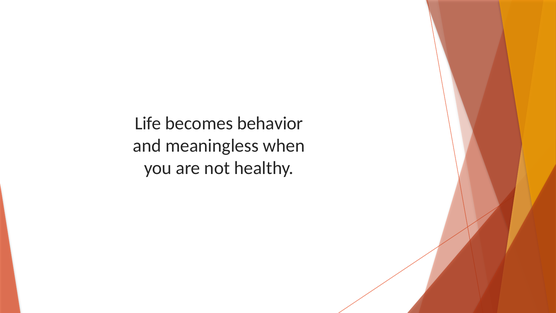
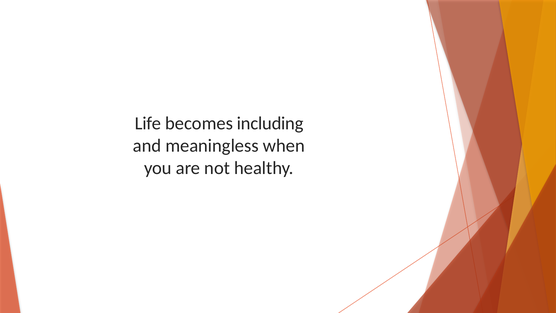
behavior: behavior -> including (270, 123)
